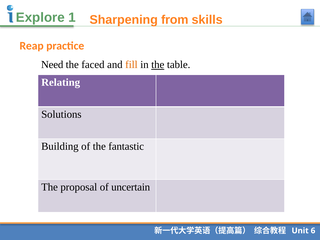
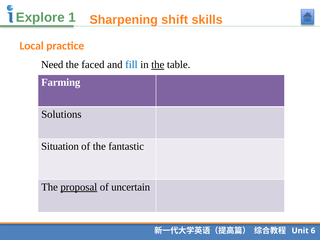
from: from -> shift (175, 20)
Reap: Reap -> Local (32, 46)
fill colour: orange -> blue (131, 65)
Relating: Relating -> Farming (61, 82)
Building: Building -> Situation (60, 146)
proposal underline: none -> present (79, 187)
